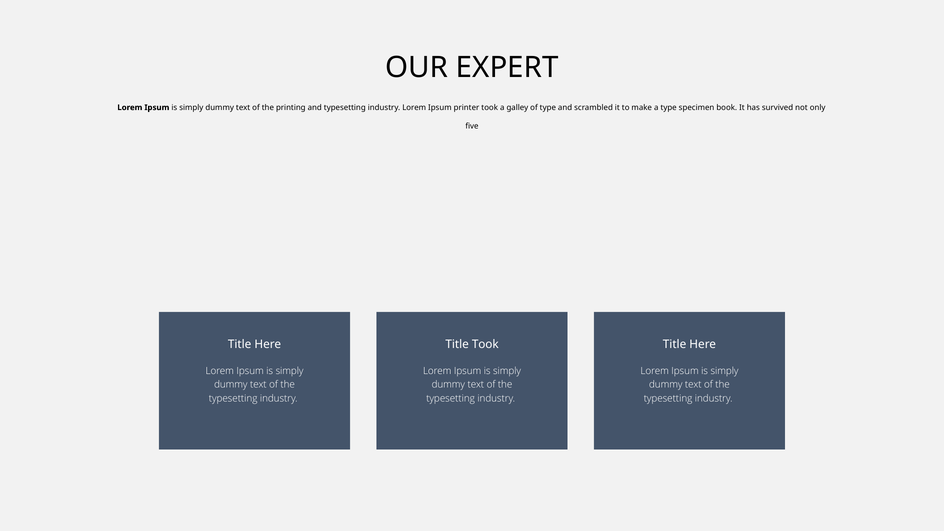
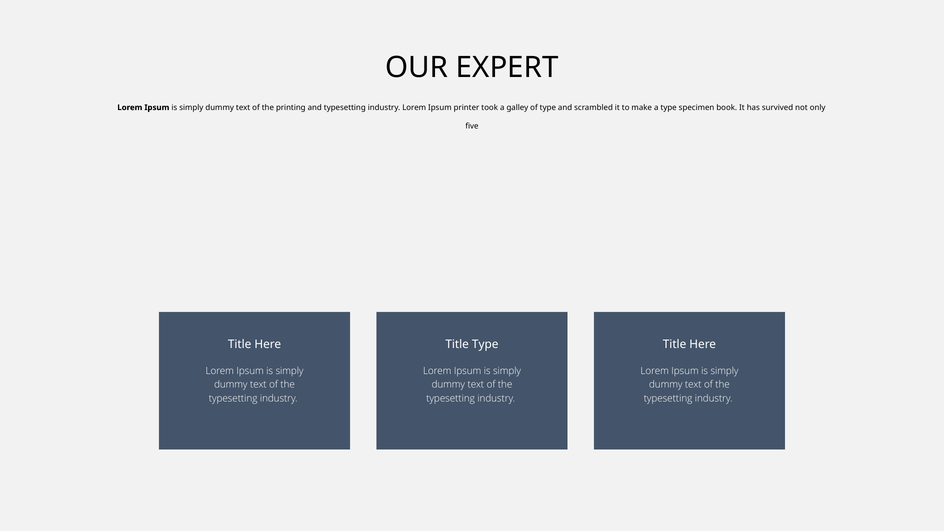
Title Took: Took -> Type (485, 345)
